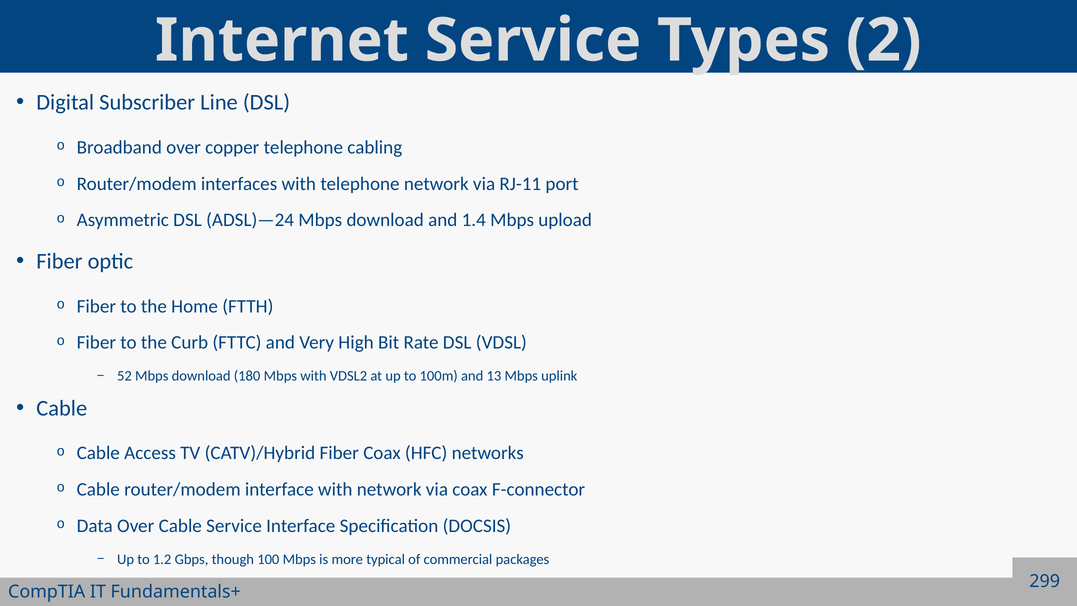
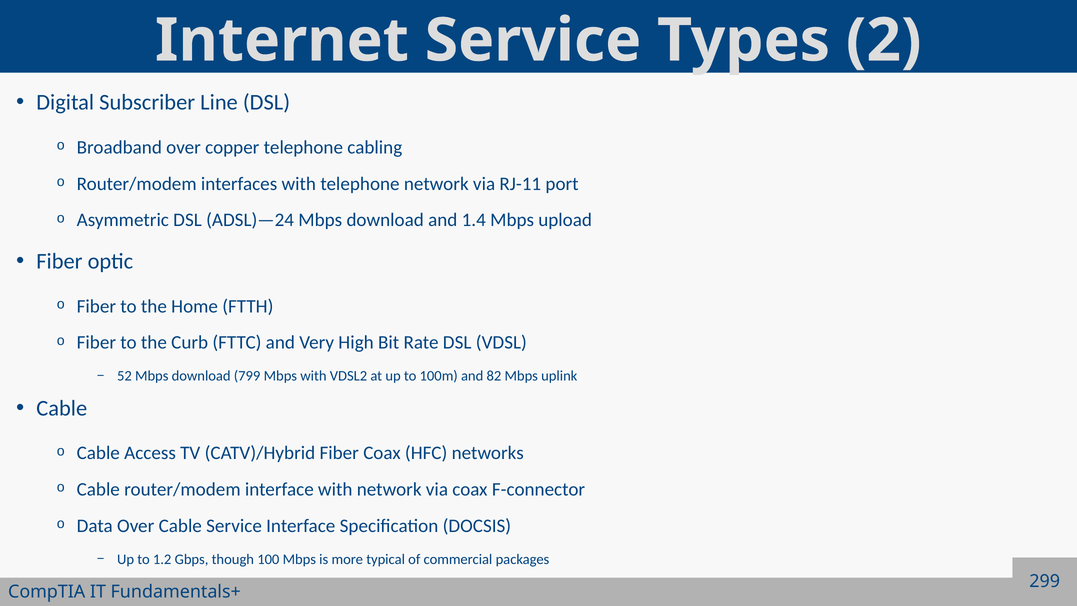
180: 180 -> 799 (247, 376)
13: 13 -> 82 (494, 376)
